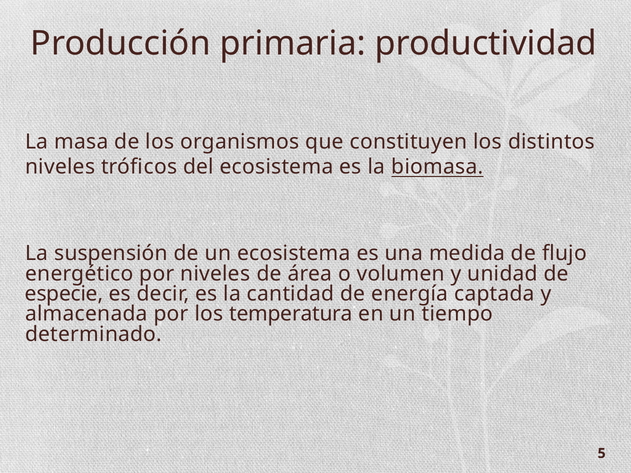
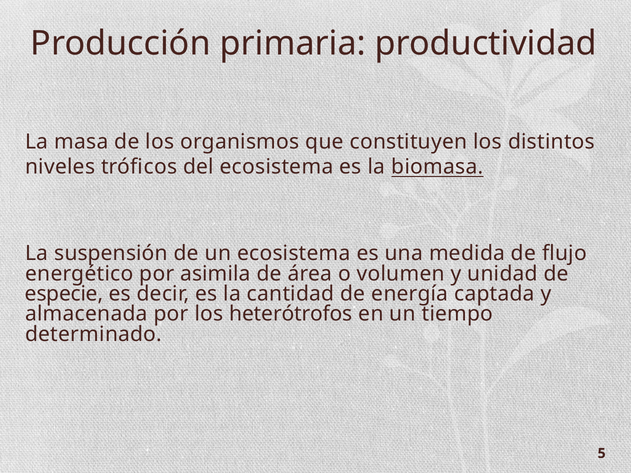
por niveles: niveles -> asimila (215, 274)
temperatura: temperatura -> heterótrofos (291, 314)
